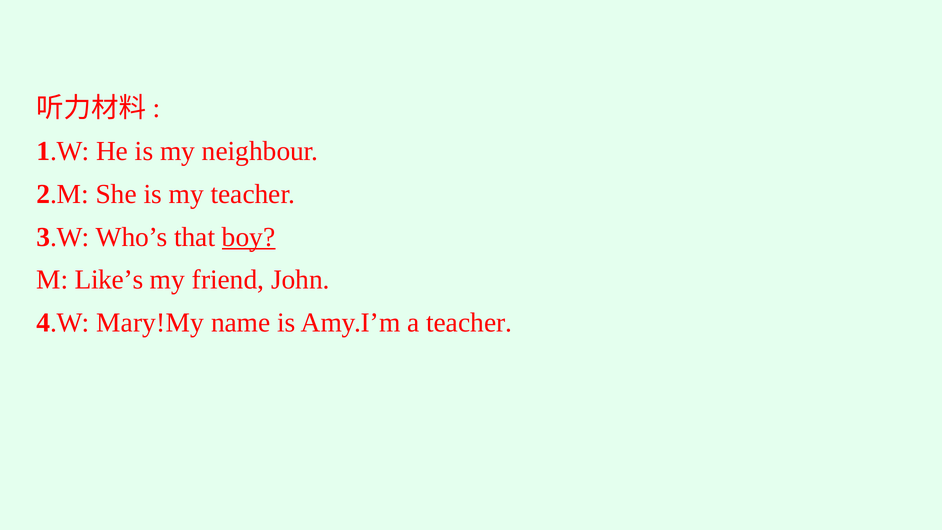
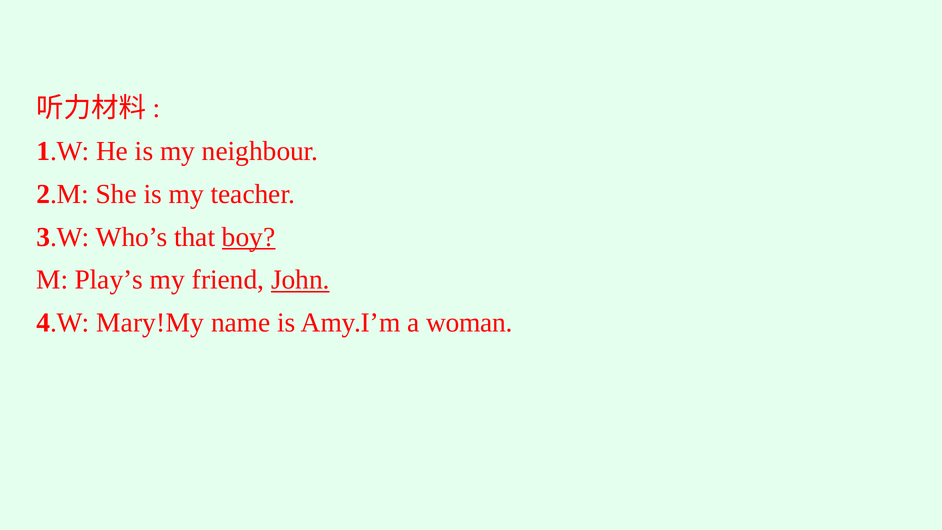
Like’s: Like’s -> Play’s (109, 280)
John underline: none -> present (300, 280)
a teacher: teacher -> woman (469, 323)
